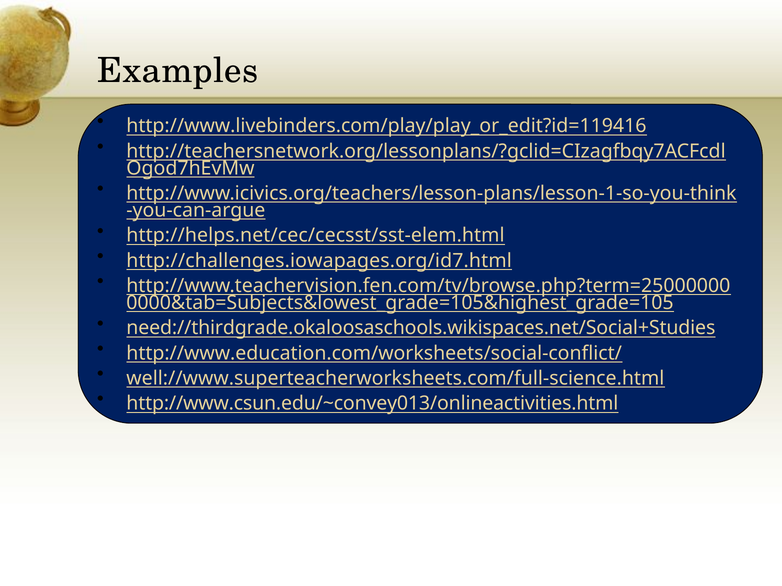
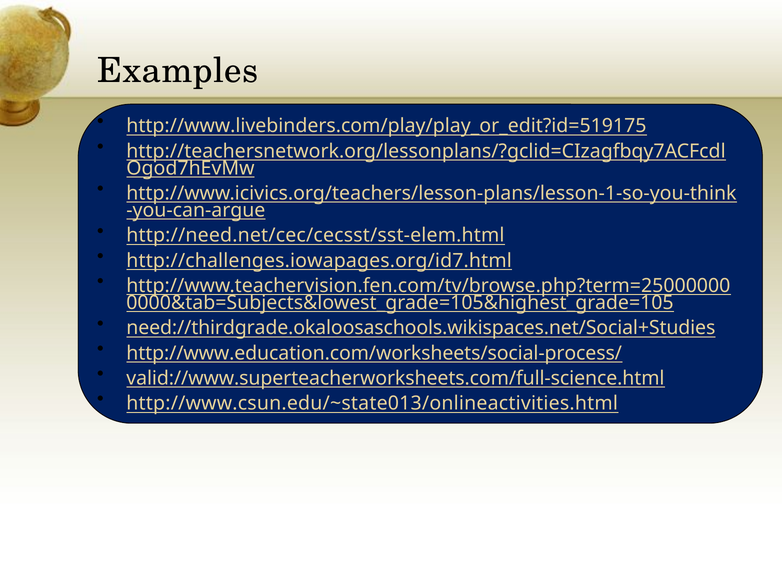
http://www.livebinders.com/play/play_or_edit?id=119416: http://www.livebinders.com/play/play_or_edit?id=119416 -> http://www.livebinders.com/play/play_or_edit?id=519175 (386, 126)
http://helps.net/cec/cecsst/sst-elem.html: http://helps.net/cec/cecsst/sst-elem.html -> http://need.net/cec/cecsst/sst-elem.html (315, 236)
http://www.education.com/worksheets/social-conflict/: http://www.education.com/worksheets/social-conflict/ -> http://www.education.com/worksheets/social-process/ (374, 353)
well://www.superteacherworksheets.com/full-science.html: well://www.superteacherworksheets.com/full-science.html -> valid://www.superteacherworksheets.com/full-science.html (395, 379)
http://www.csun.edu/~convey013/onlineactivities.html: http://www.csun.edu/~convey013/onlineactivities.html -> http://www.csun.edu/~state013/onlineactivities.html (372, 404)
